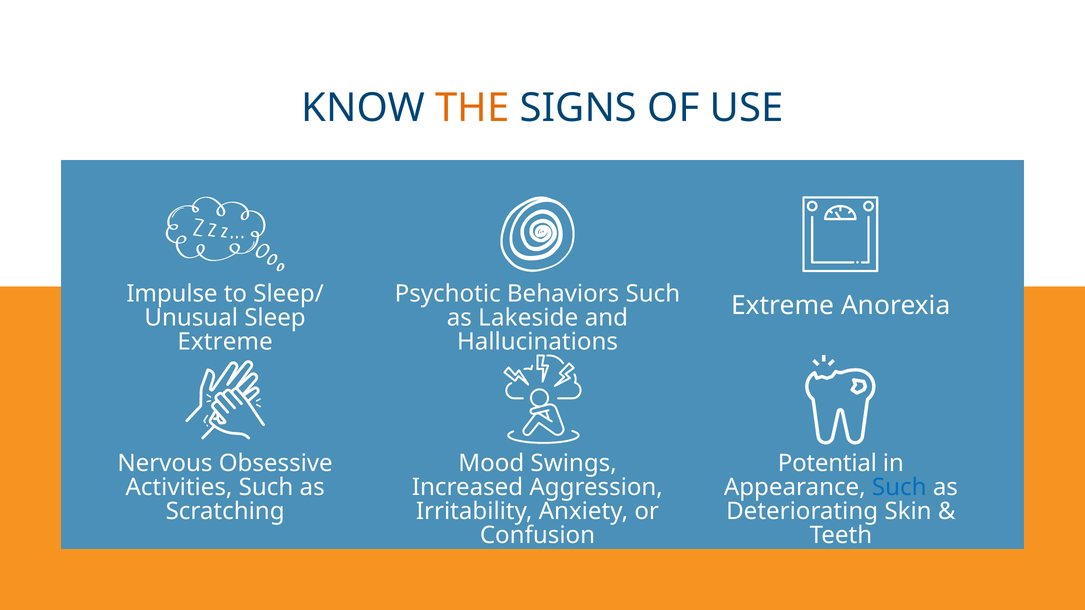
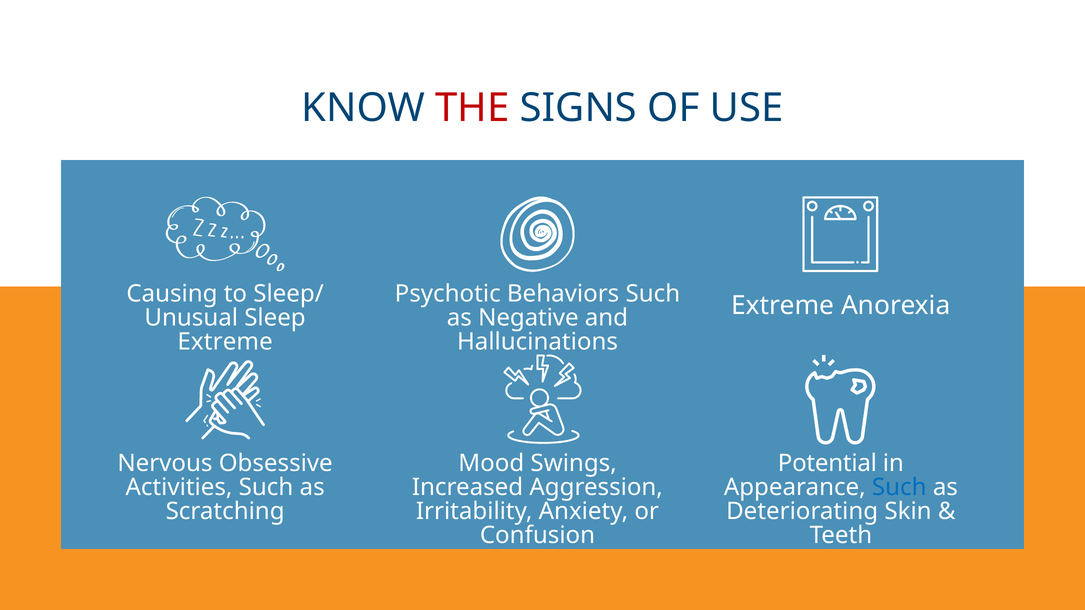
THE colour: orange -> red (472, 108)
Impulse: Impulse -> Causing (172, 294)
Lakeside: Lakeside -> Negative (528, 318)
